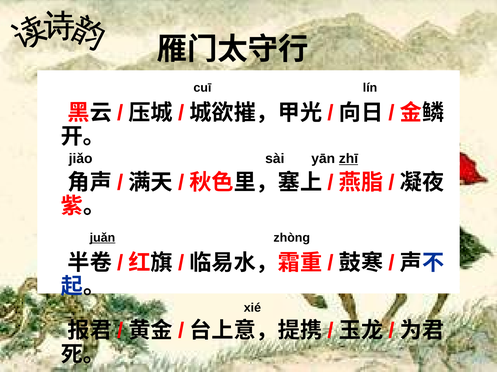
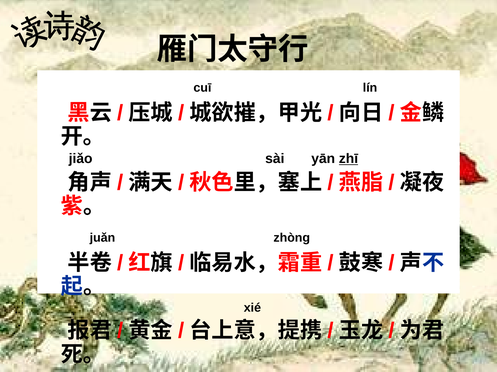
juǎn underline: present -> none (102, 238)
